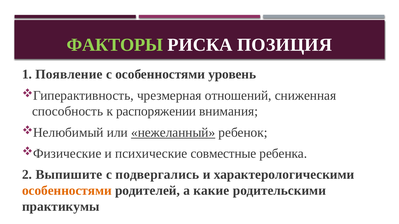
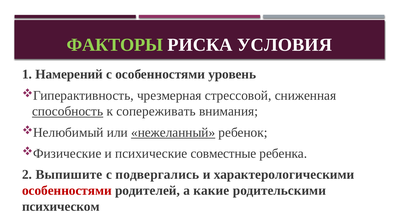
ПОЗИЦИЯ: ПОЗИЦИЯ -> УСЛОВИЯ (285, 45)
Появление: Появление -> Намерений (69, 74)
отношений: отношений -> стрессовой (238, 96)
способность underline: none -> present (68, 112)
распоряжении: распоряжении -> сопереживать (156, 112)
особенностями colour: orange -> red (67, 191)
практикумы: практикумы -> психическом (61, 207)
